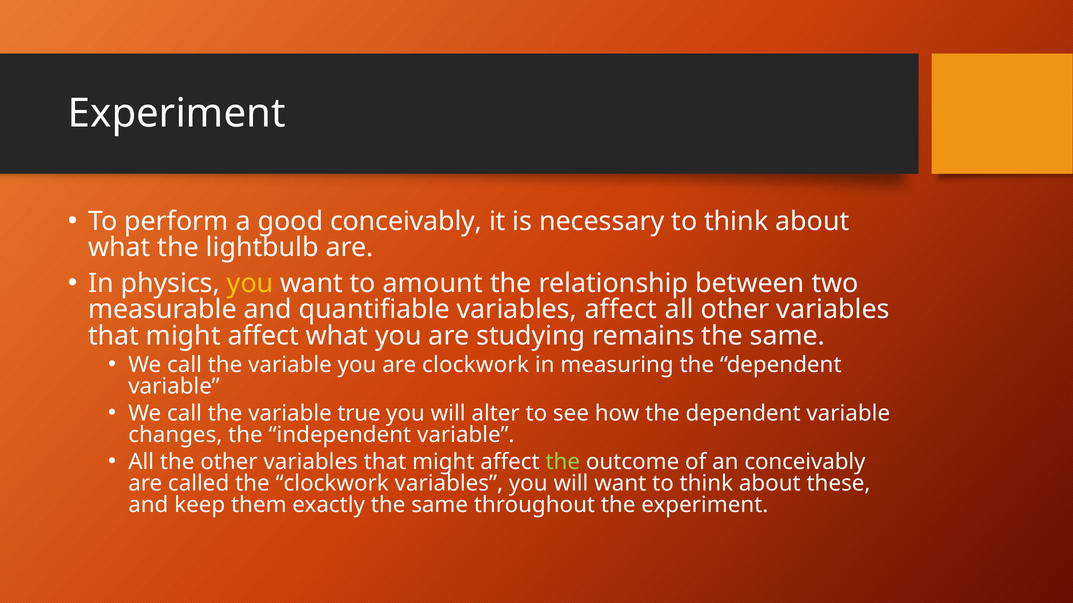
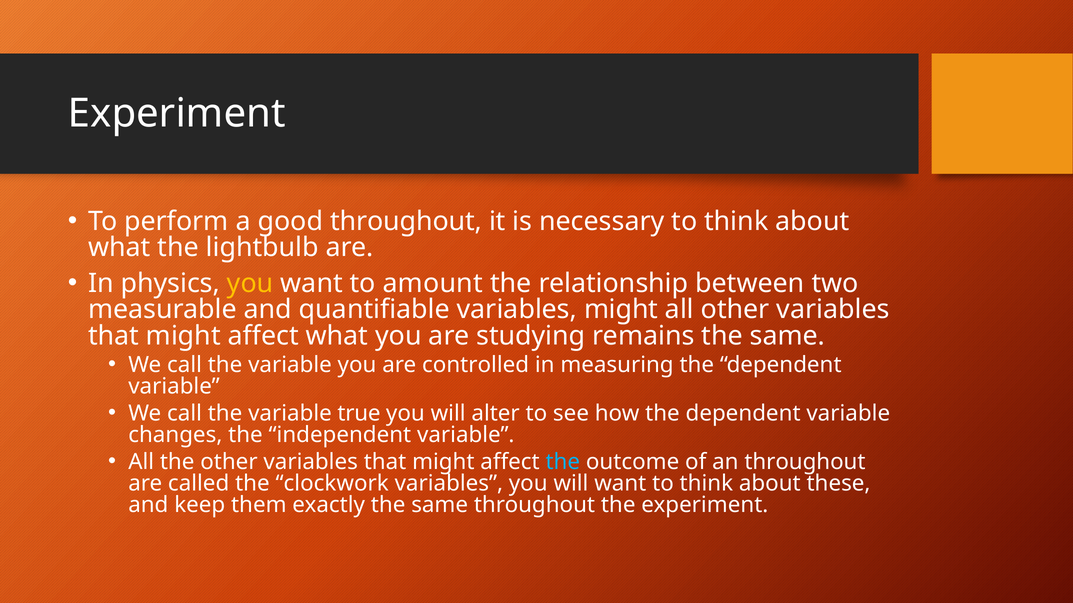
good conceivably: conceivably -> throughout (406, 222)
variables affect: affect -> might (621, 310)
are clockwork: clockwork -> controlled (476, 365)
the colour: light green -> light blue (563, 462)
an conceivably: conceivably -> throughout (805, 462)
